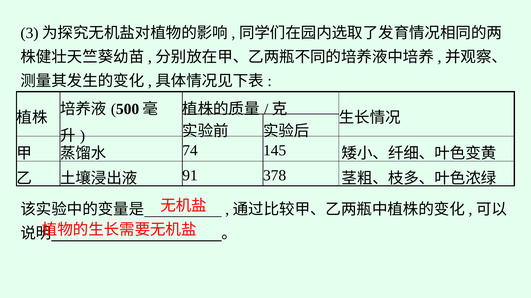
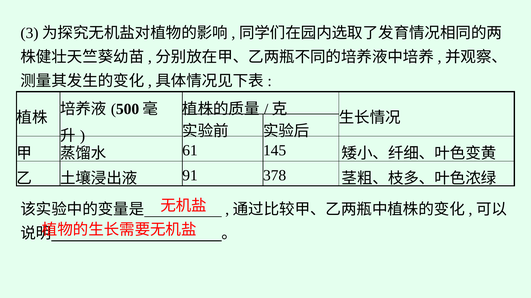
74: 74 -> 61 (190, 151)
